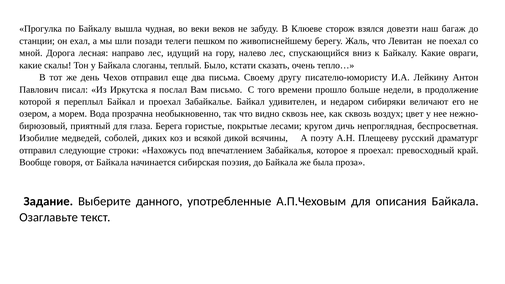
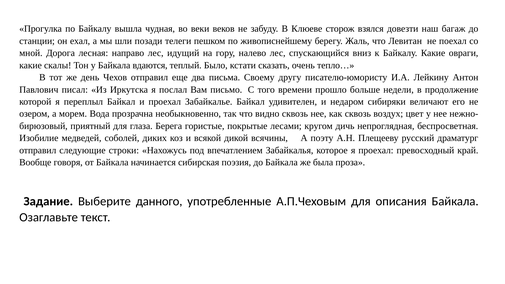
слоганы: слоганы -> вдаются (150, 65)
